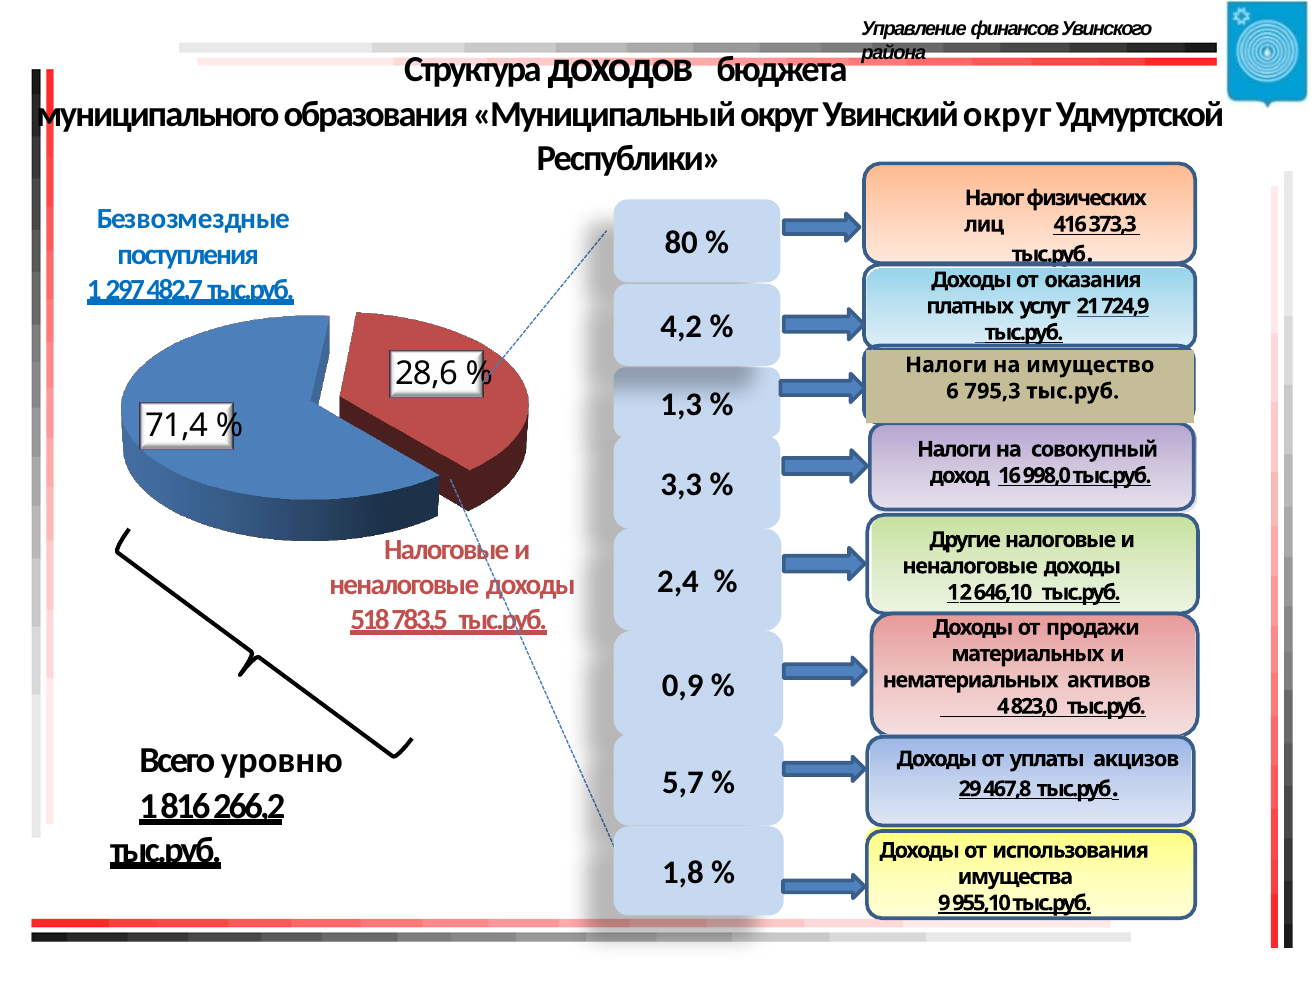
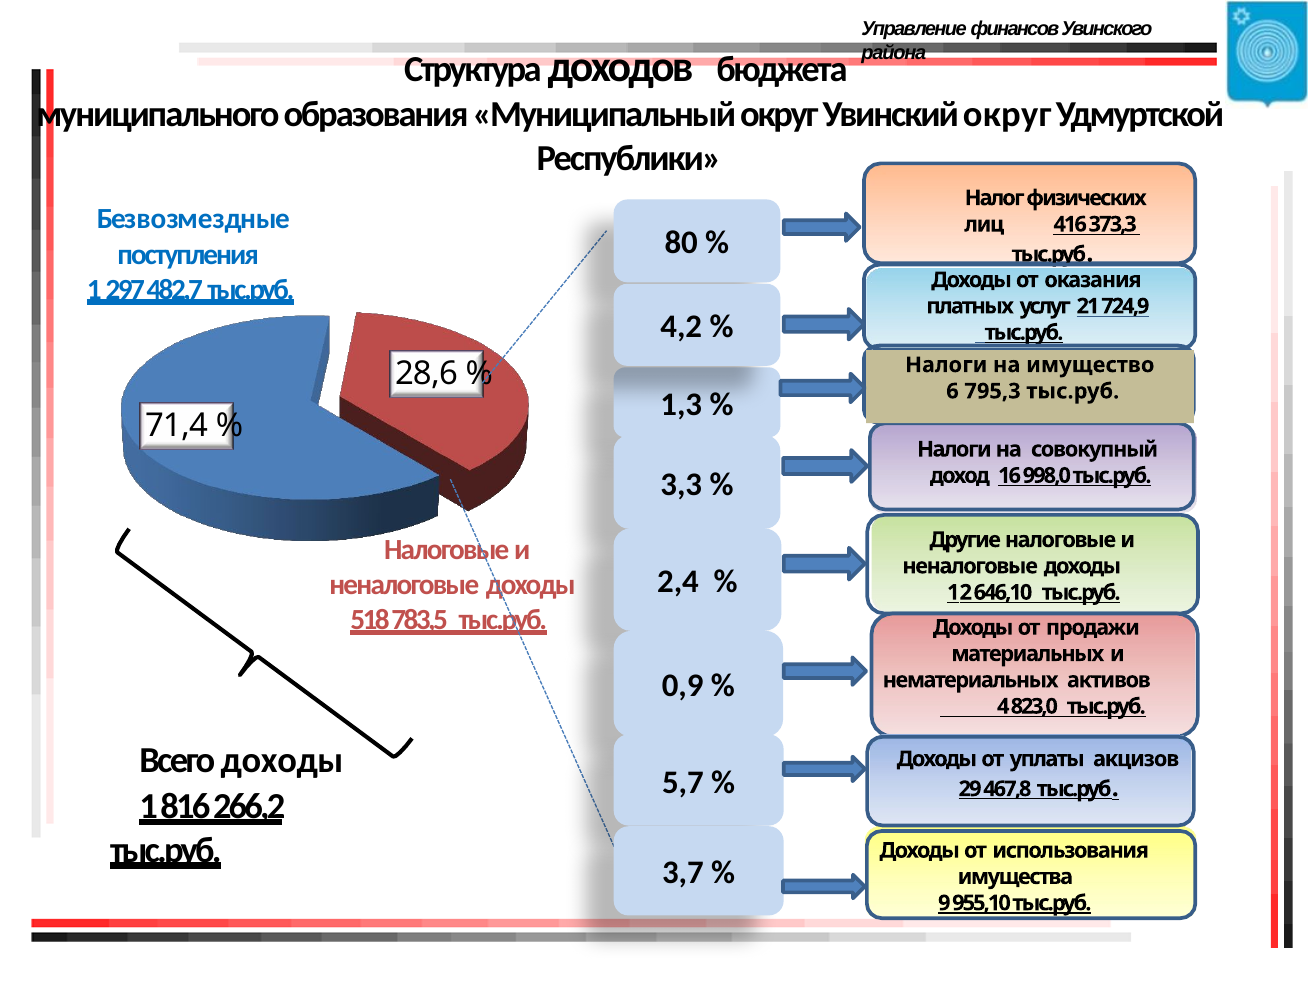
Всего уровню: уровню -> доходы (282, 761)
1,8: 1,8 -> 3,7 (683, 873)
